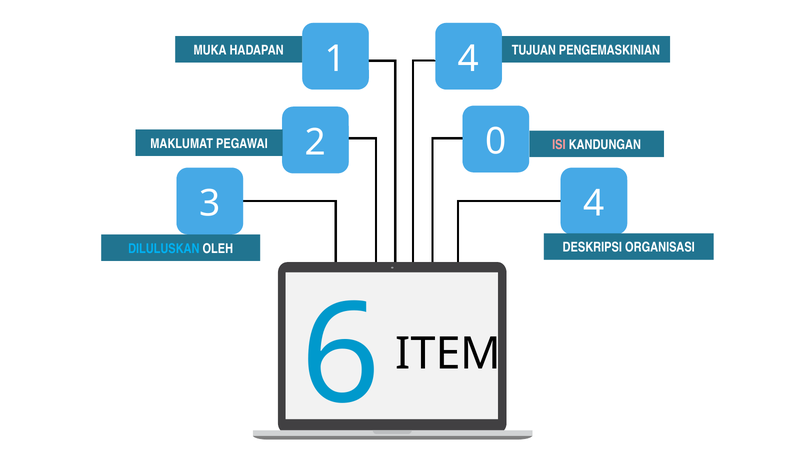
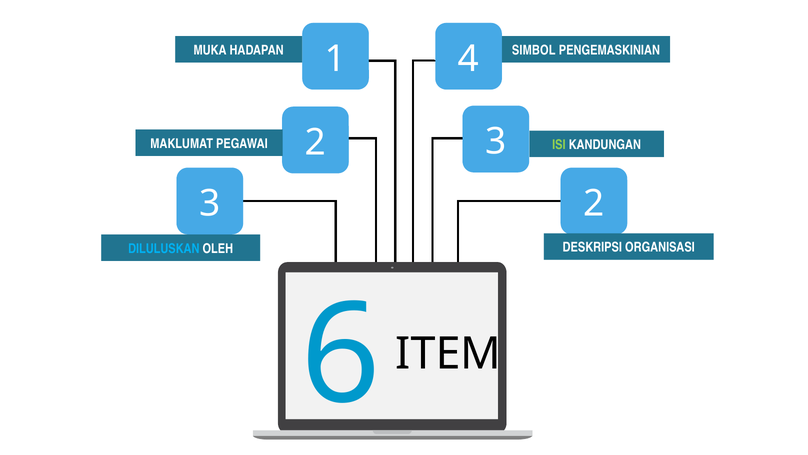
TUJUAN: TUJUAN -> SIMBOL (534, 50)
2 0: 0 -> 3 (496, 141)
ISI colour: pink -> light green (559, 145)
3 4: 4 -> 2 (594, 203)
